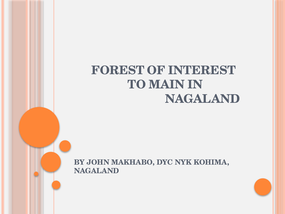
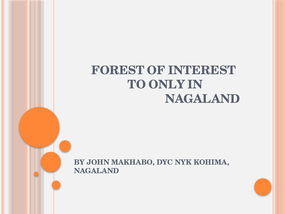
MAIN: MAIN -> ONLY (167, 85)
